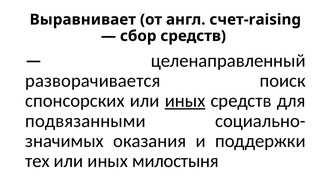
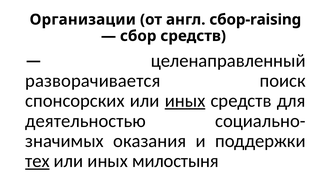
Выравнивает: Выравнивает -> Организации (83, 20)
счет-raising: счет-raising -> сбор-raising (255, 20)
подвязанными: подвязанными -> деятельностью (85, 121)
тех underline: none -> present (37, 161)
